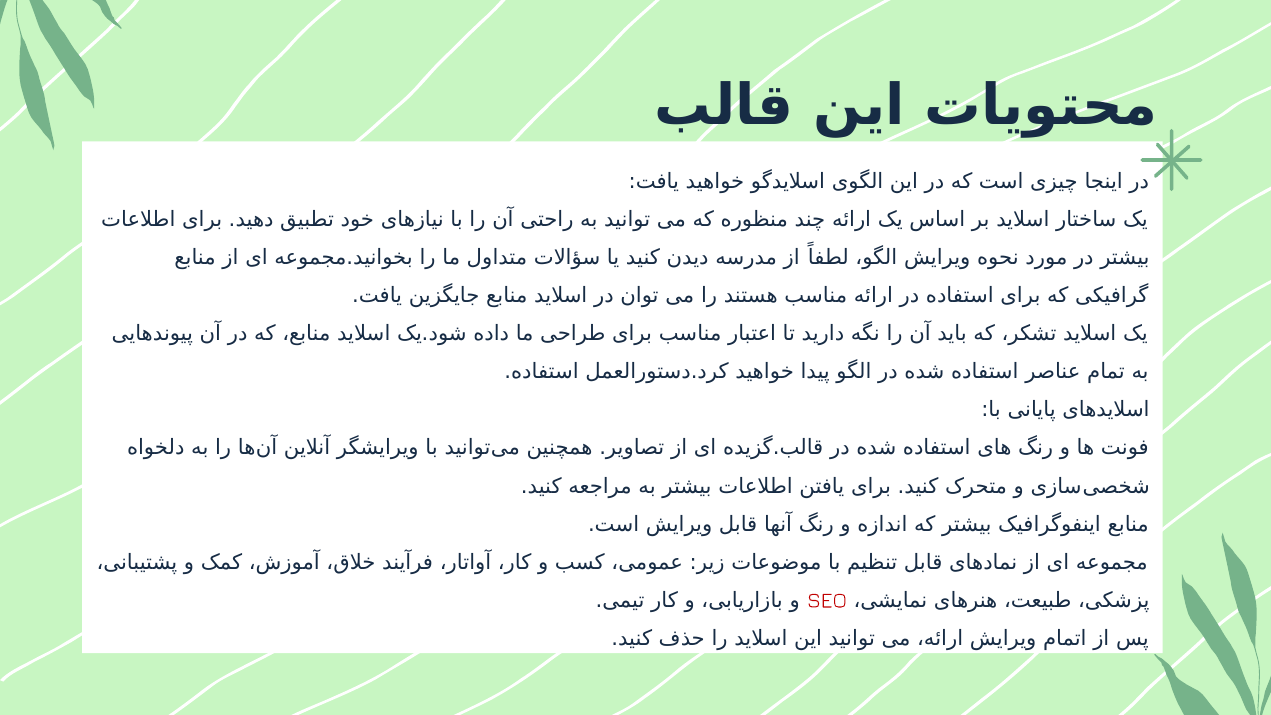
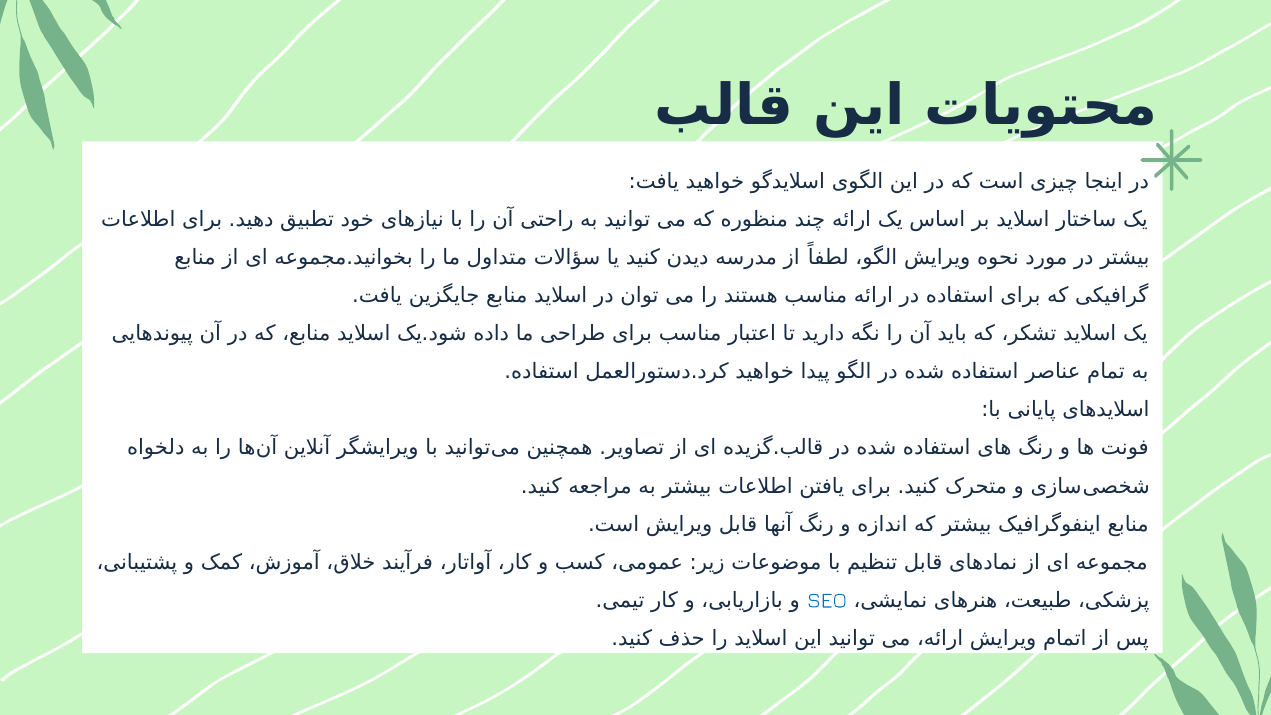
SEO colour: red -> blue (827, 600)
